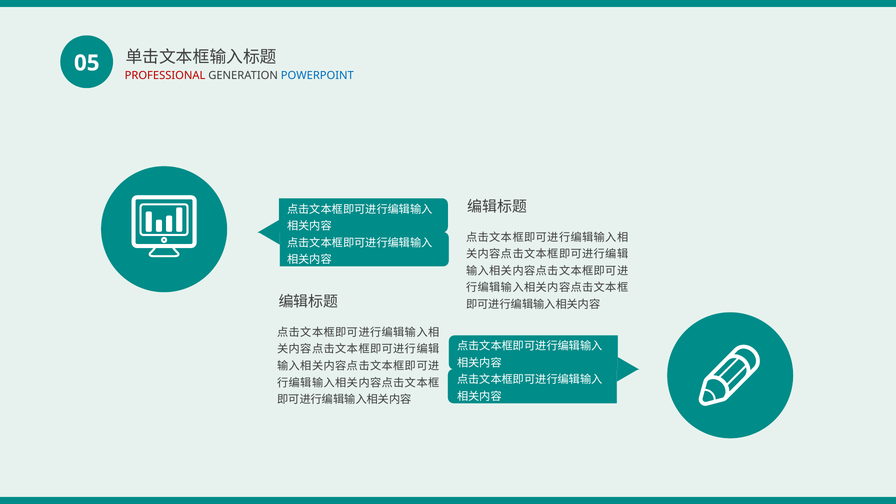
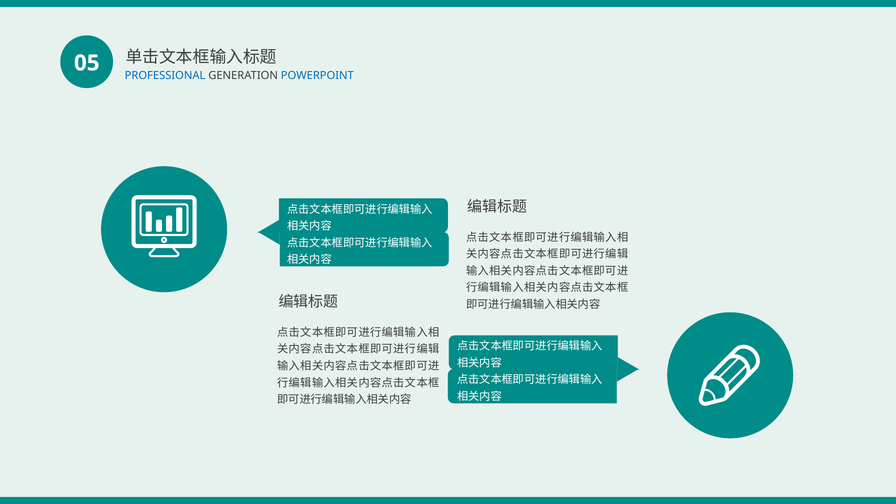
PROFESSIONAL colour: red -> blue (165, 76)
